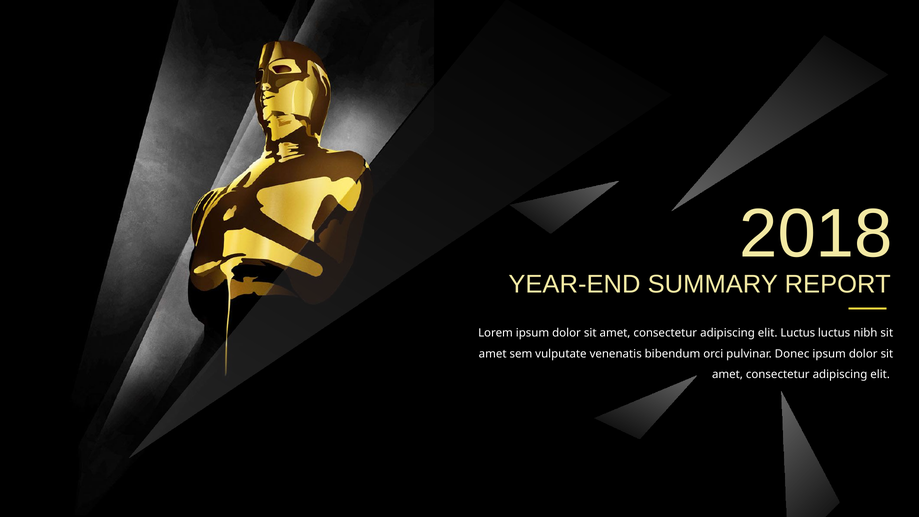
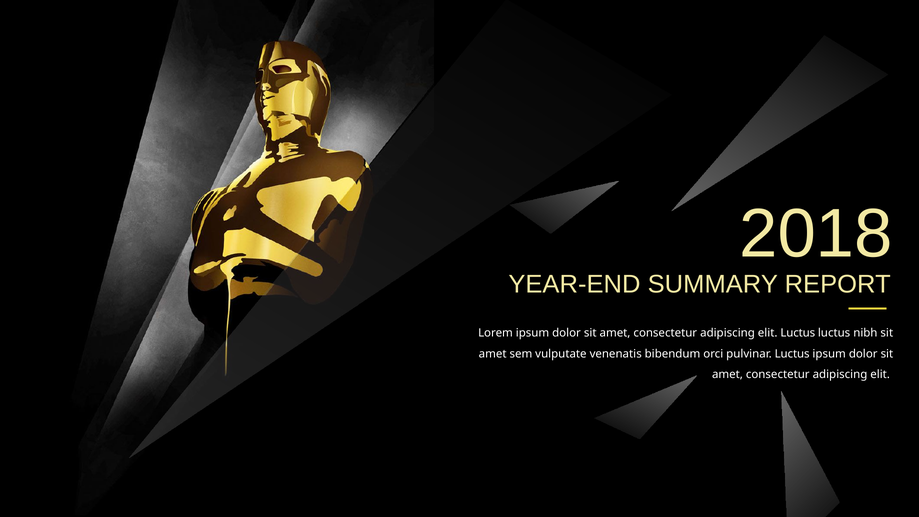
pulvinar Donec: Donec -> Luctus (792, 354)
